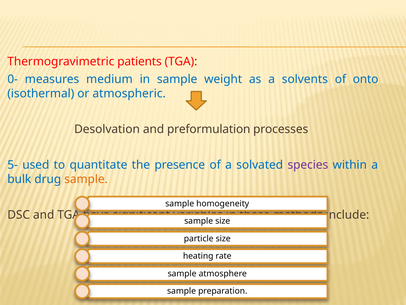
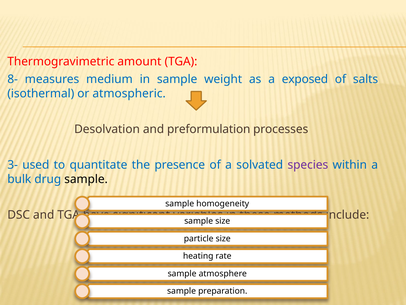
patients: patients -> amount (139, 61)
0-: 0- -> 8- (13, 79)
solvents: solvents -> exposed (305, 79)
onto: onto -> salts (366, 79)
5-: 5- -> 3- (13, 165)
sample colour: orange -> black (86, 179)
